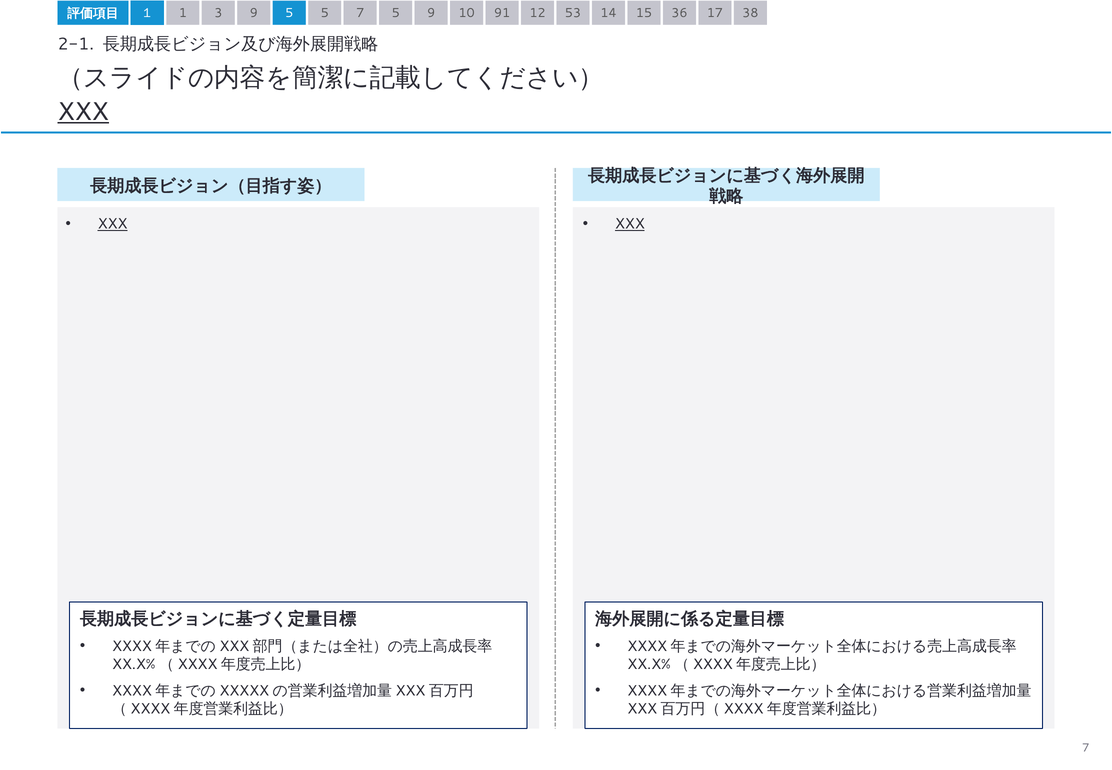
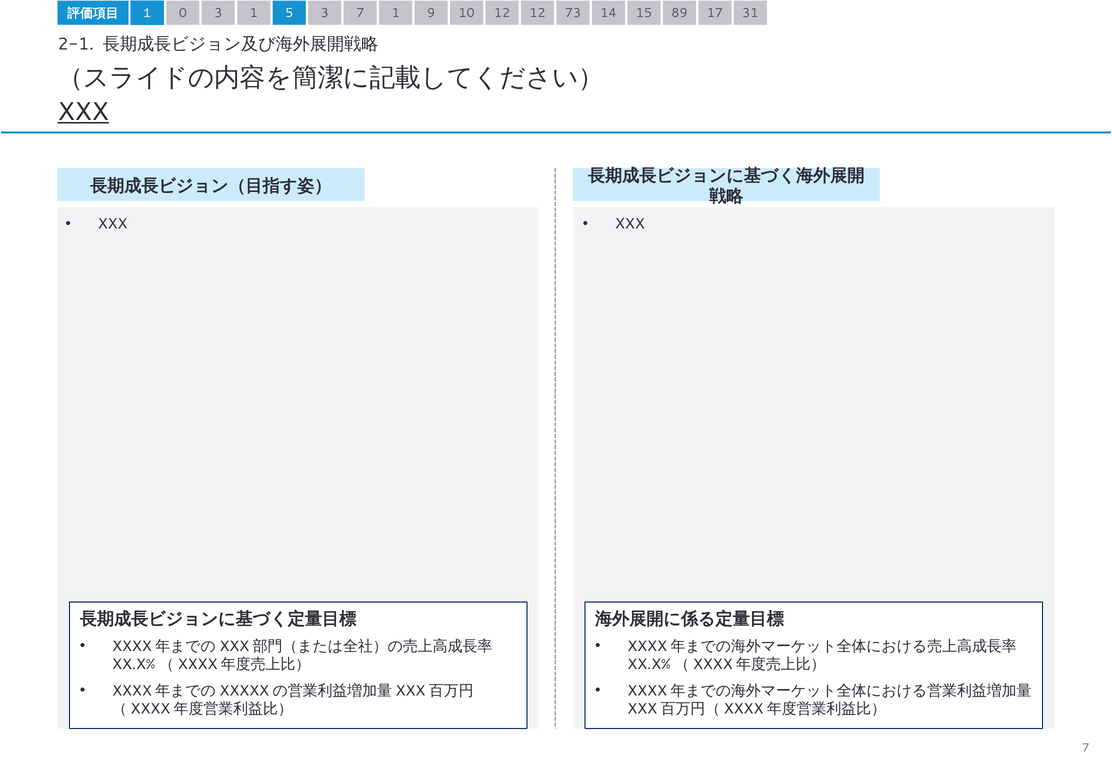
1: 1 -> 0 (183, 13)
3 9: 9 -> 1 (254, 13)
5 5: 5 -> 3 (325, 13)
7 5: 5 -> 1 (396, 13)
10 91: 91 -> 12 (502, 13)
53: 53 -> 73 (573, 13)
36: 36 -> 89 (679, 13)
38: 38 -> 31 (750, 13)
XXX underline: present -> none (113, 224)
XXX underline: present -> none (630, 224)
